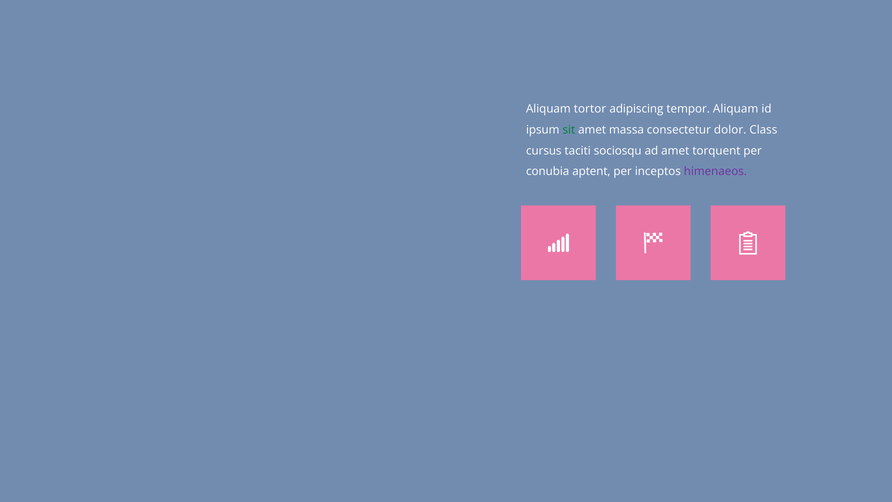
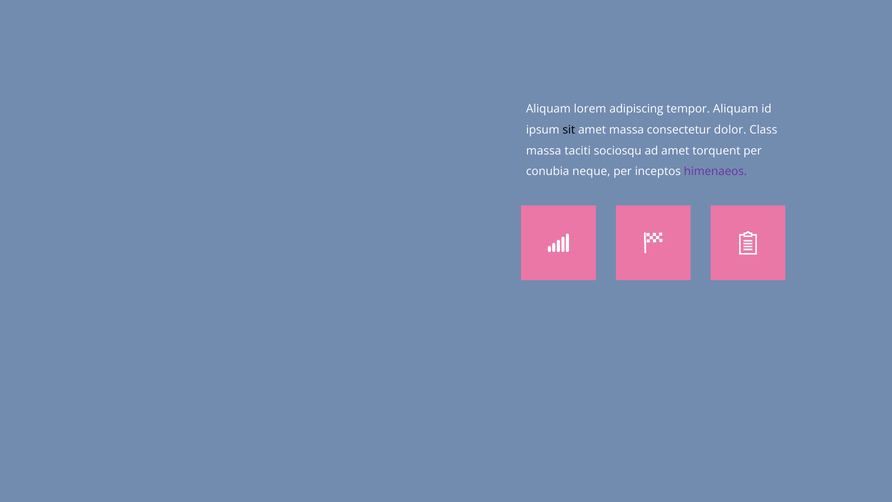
tortor: tortor -> lorem (590, 109)
sit colour: green -> black (569, 130)
cursus: cursus -> massa (544, 151)
aptent: aptent -> neque (591, 172)
